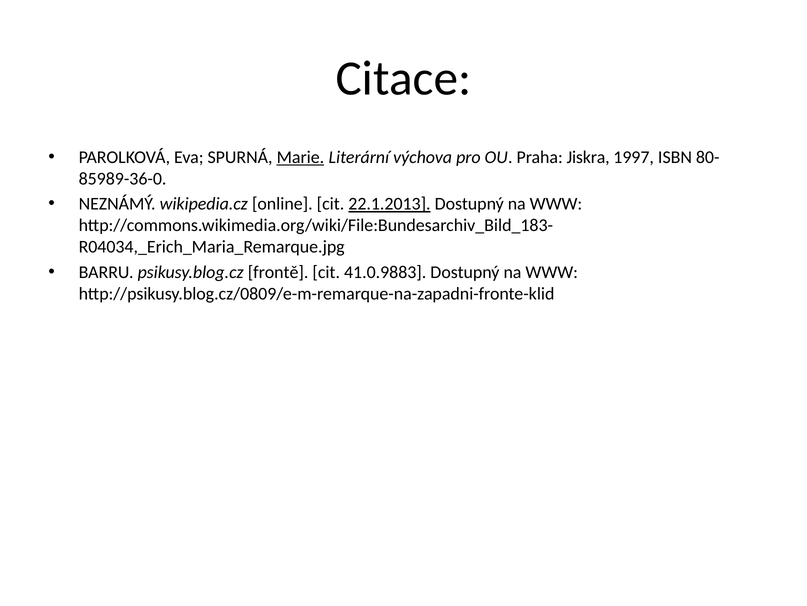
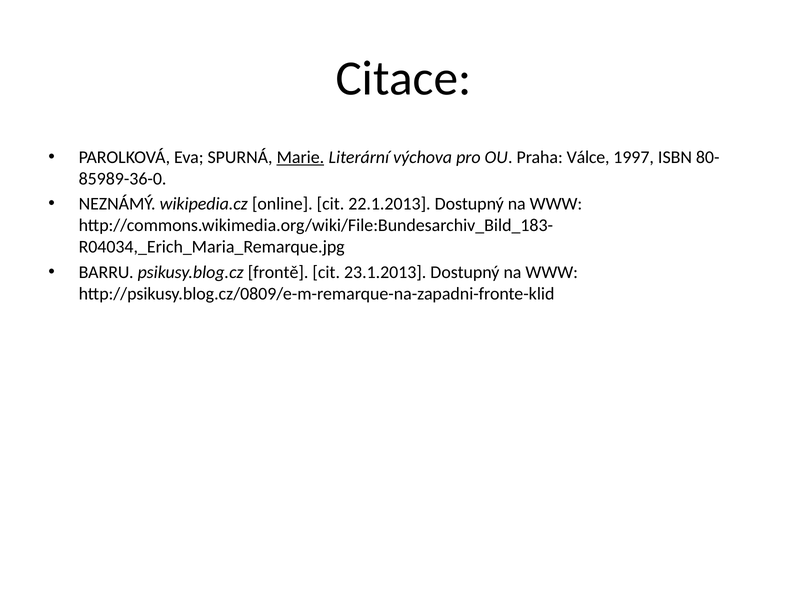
Jiskra: Jiskra -> Válce (588, 157)
22.1.2013 underline: present -> none (389, 204)
41.0.9883: 41.0.9883 -> 23.1.2013 (385, 272)
